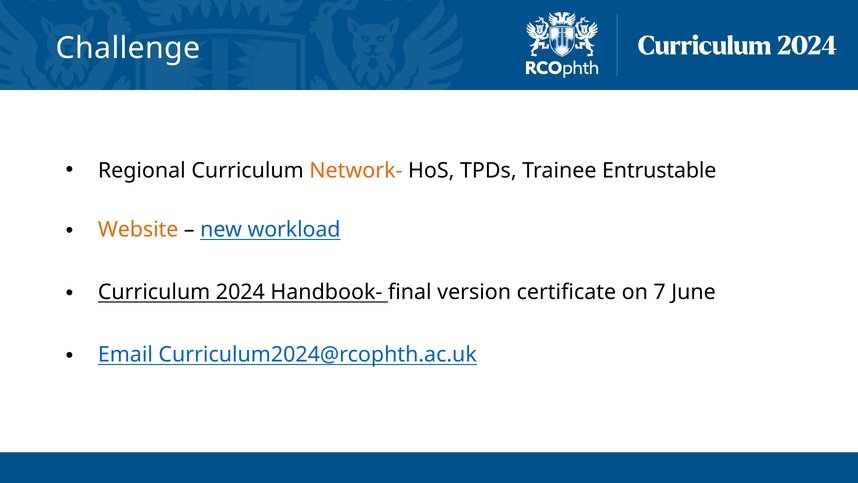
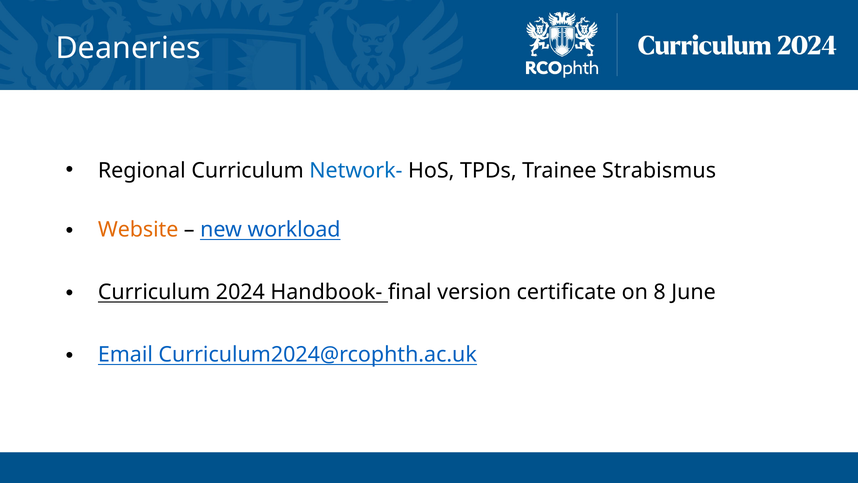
Challenge: Challenge -> Deaneries (128, 48)
Network- colour: orange -> blue (356, 170)
Entrustable: Entrustable -> Strabismus (659, 170)
7: 7 -> 8 (660, 292)
